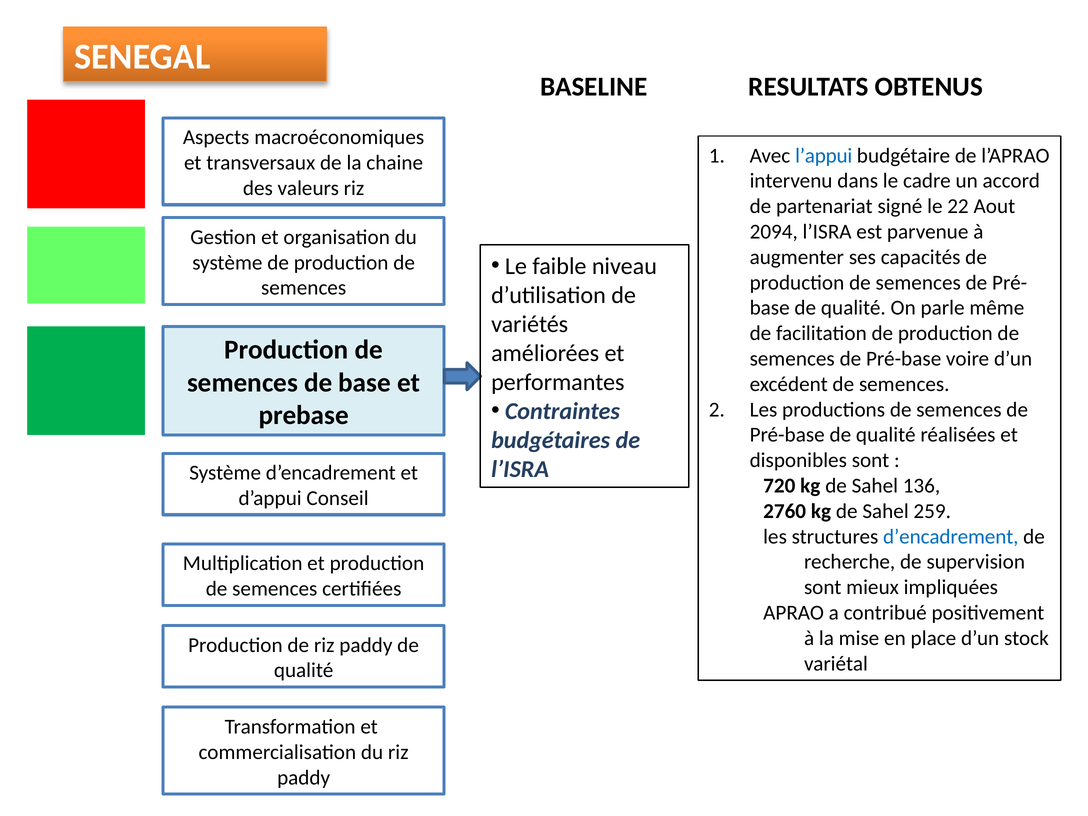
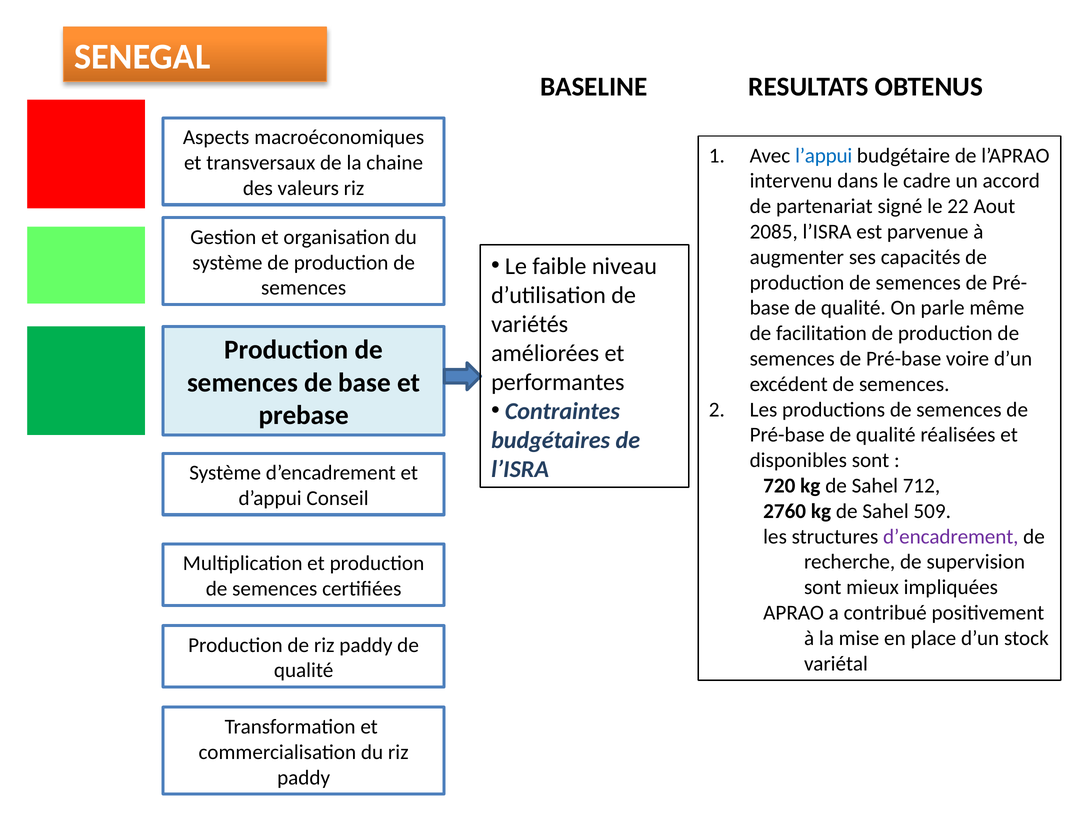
2094: 2094 -> 2085 (774, 232)
136: 136 -> 712 (921, 486)
259: 259 -> 509 (932, 511)
d’encadrement colour: blue -> purple (951, 537)
